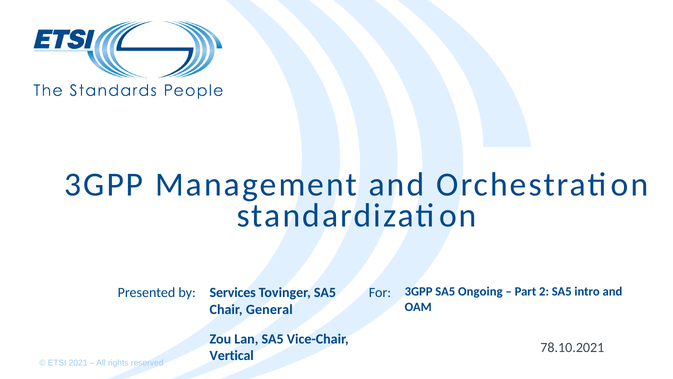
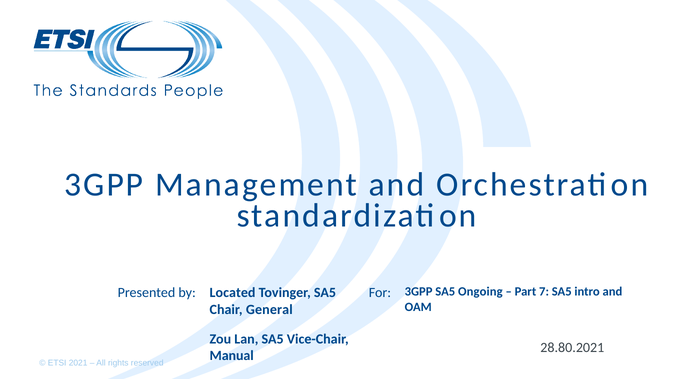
2: 2 -> 7 (544, 291)
Services: Services -> Located (233, 292)
78.10.2021: 78.10.2021 -> 28.80.2021 (572, 347)
Vertical: Vertical -> Manual (232, 355)
